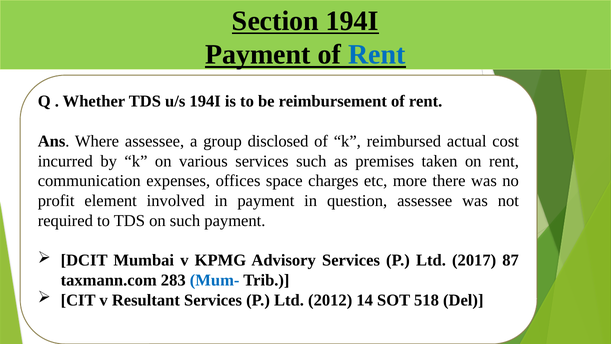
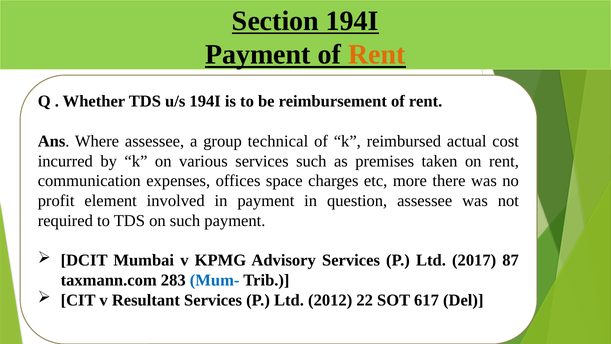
Rent colour: blue -> orange (377, 55)
disclosed: disclosed -> technical (278, 141)
14: 14 -> 22 (365, 300)
518: 518 -> 617 (426, 300)
